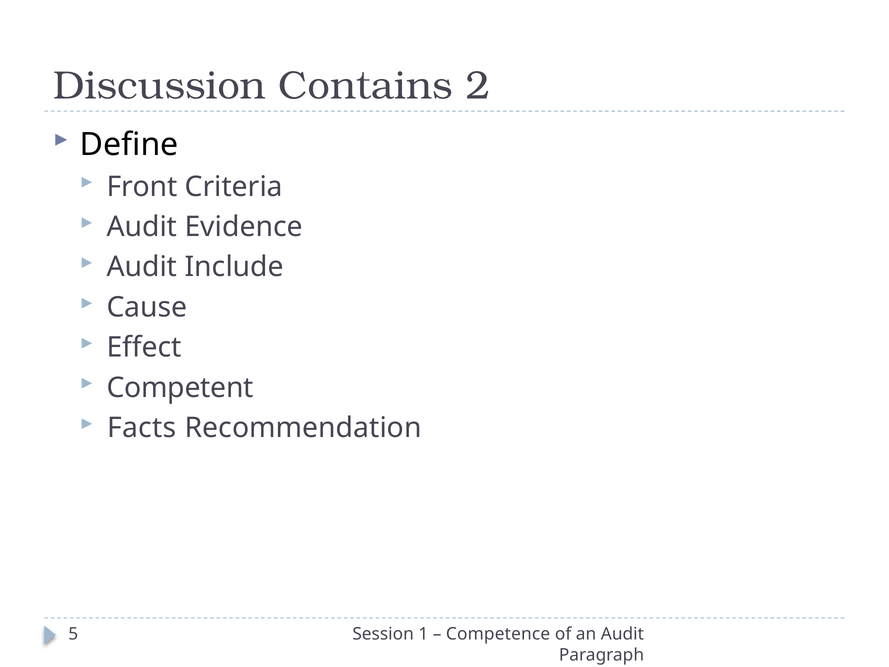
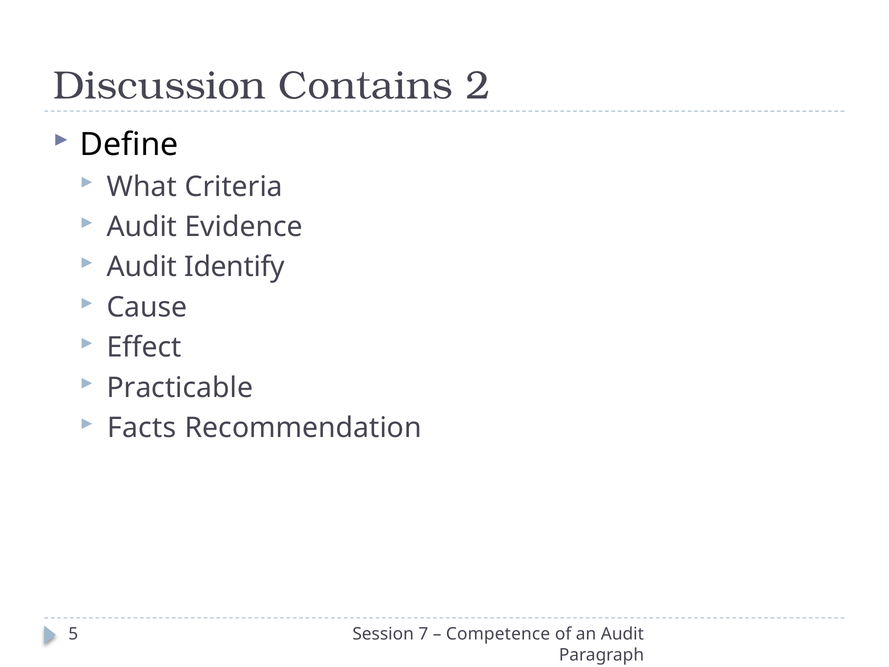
Front: Front -> What (142, 187)
Include: Include -> Identify (234, 267)
Competent: Competent -> Practicable (180, 388)
1: 1 -> 7 (423, 634)
